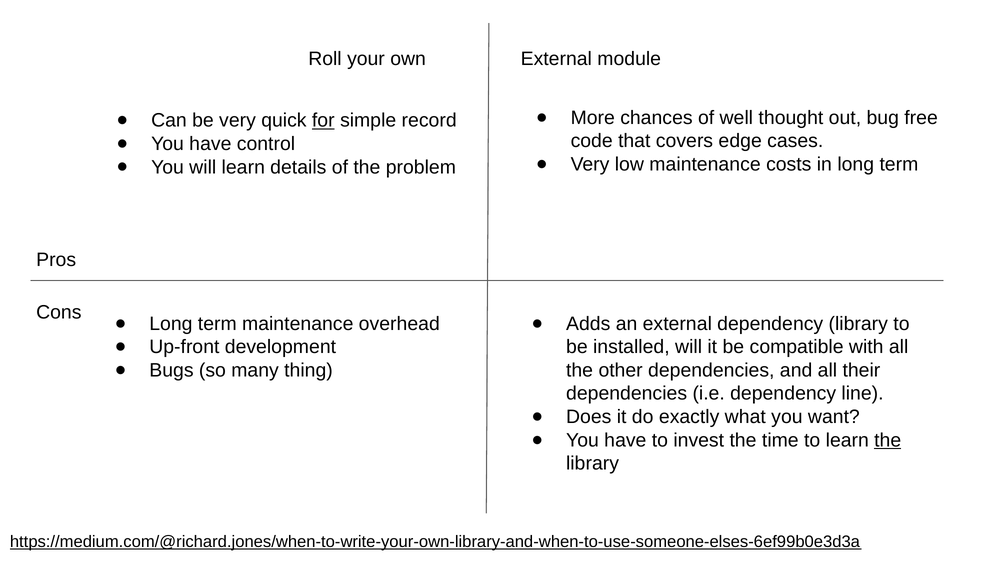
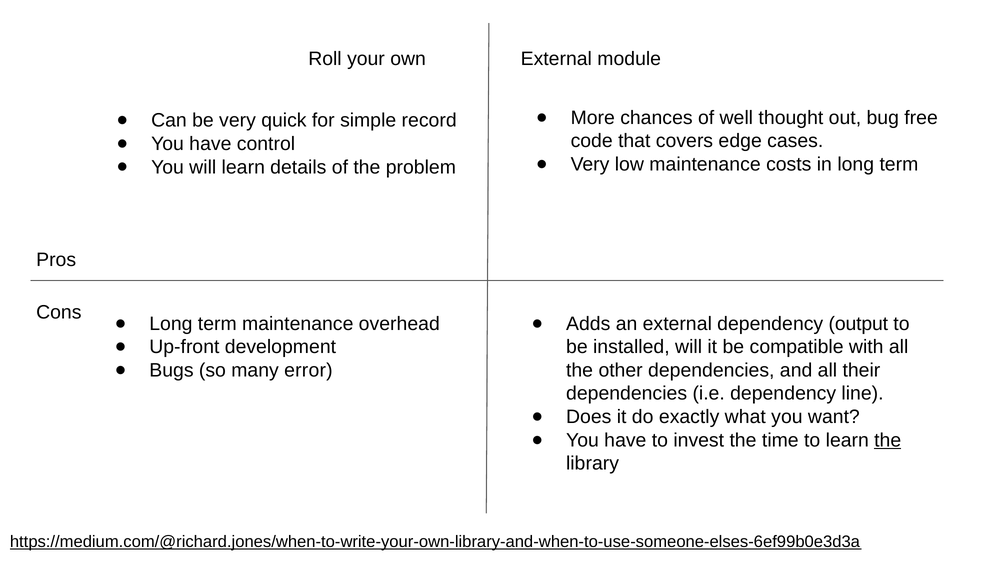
for underline: present -> none (323, 121)
dependency library: library -> output (858, 324)
thing: thing -> error (308, 371)
